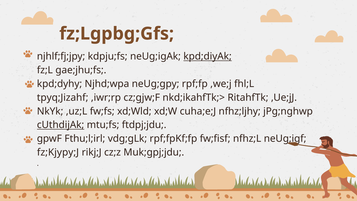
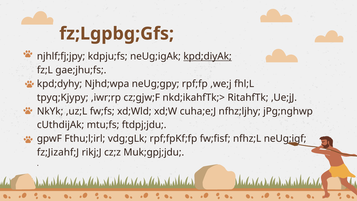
tpyq;Jizahf: tpyq;Jizahf -> tpyq;Kjypy (63, 97)
cUthdijAk underline: present -> none (61, 125)
fz;Kjypy;J: fz;Kjypy;J -> fz;Jizahf;J (58, 152)
